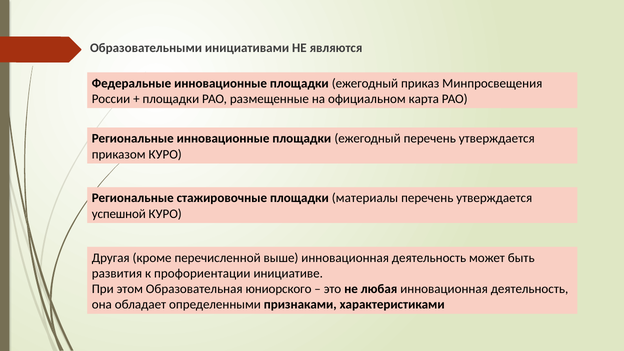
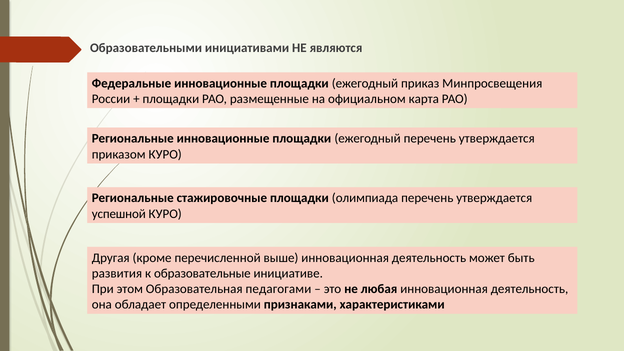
материалы: материалы -> олимпиада (365, 198)
профориентации: профориентации -> образовательные (202, 273)
юниорского: юниорского -> педагогами (278, 289)
